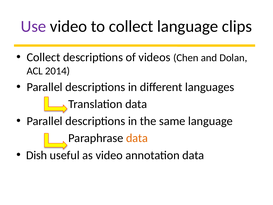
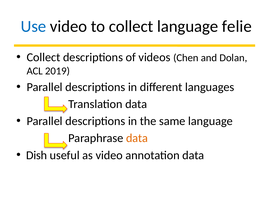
Use colour: purple -> blue (33, 26)
clips: clips -> felie (237, 26)
2014: 2014 -> 2019 (58, 71)
